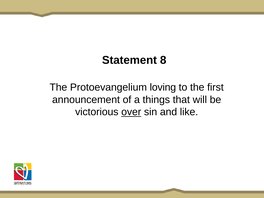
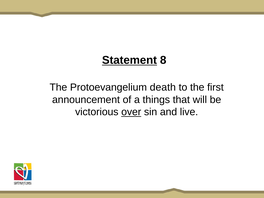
Statement underline: none -> present (129, 60)
loving: loving -> death (163, 87)
like: like -> live (189, 112)
